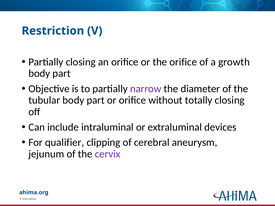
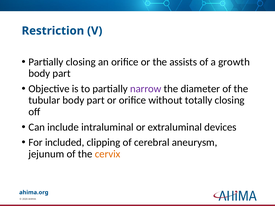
the orifice: orifice -> assists (183, 62)
qualifier: qualifier -> included (65, 143)
cervix colour: purple -> orange (108, 154)
